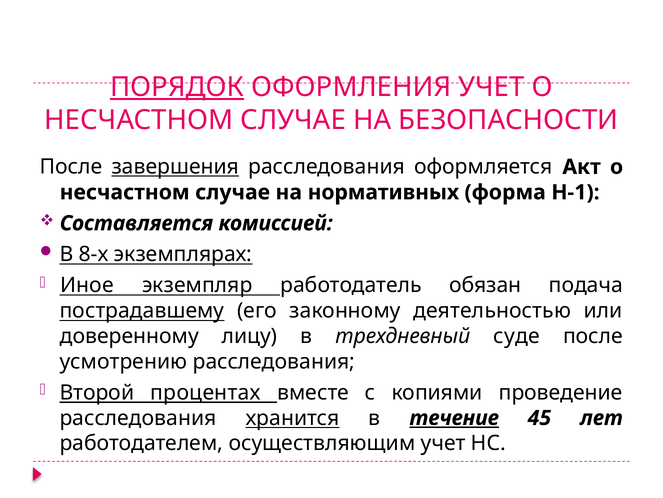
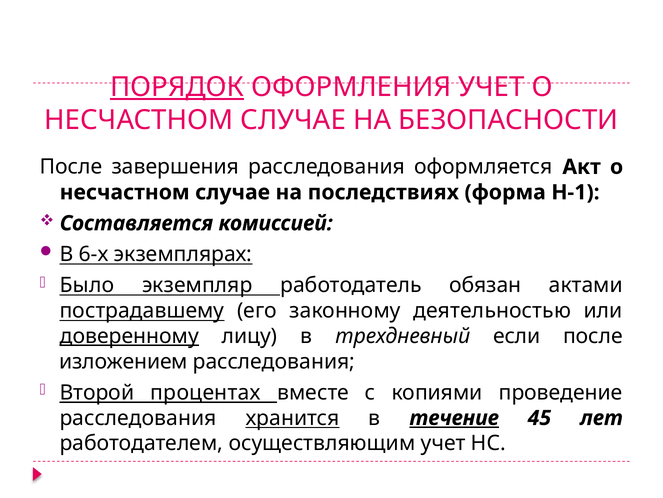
завершения underline: present -> none (175, 167)
нормативных: нормативных -> последствиях (383, 192)
8-х: 8-х -> 6-х (94, 254)
Иное: Иное -> Было (87, 285)
подача: подача -> актами (586, 285)
доверенному underline: none -> present (129, 336)
суде: суде -> если (517, 336)
усмотрению: усмотрению -> изложением (124, 361)
